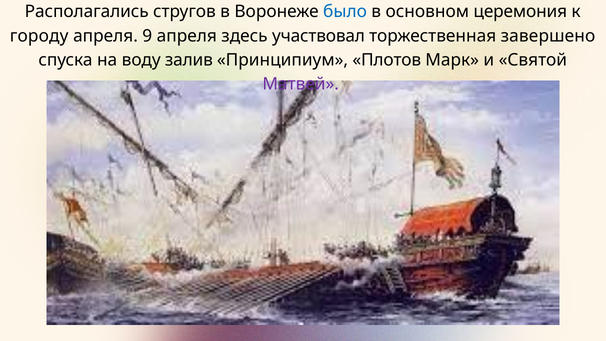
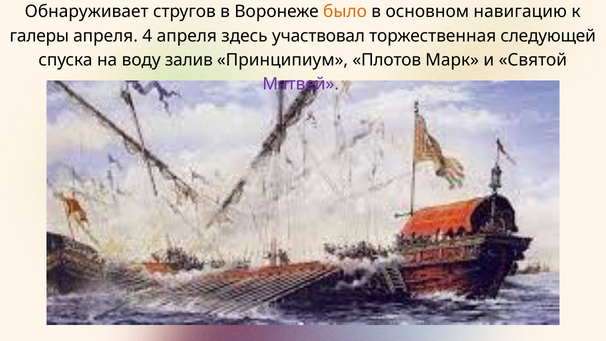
Располагались: Располагались -> Обнаруживает (87, 12)
было colour: blue -> orange (345, 12)
церемония: церемония -> навигацию (520, 12)
городу: городу -> галеры (39, 36)
9: 9 -> 4 (147, 36)
завершено: завершено -> следующей (548, 36)
